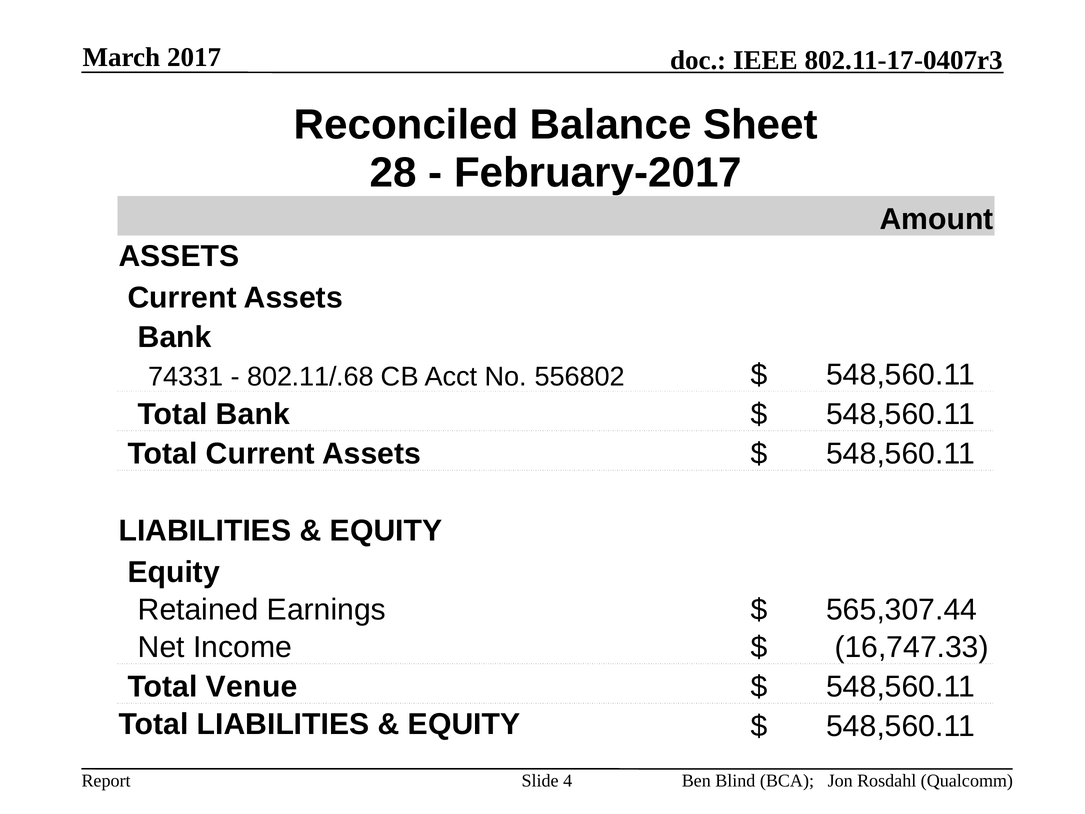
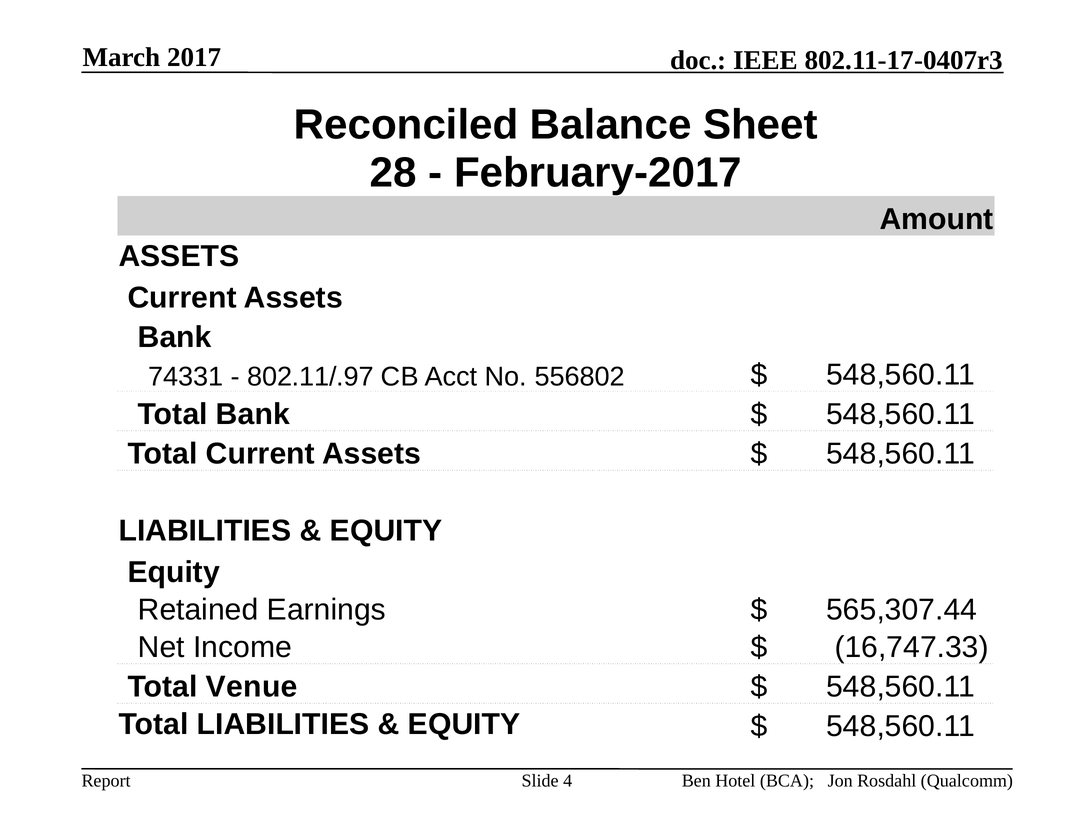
802.11/.68: 802.11/.68 -> 802.11/.97 (310, 376)
Blind: Blind -> Hotel (735, 780)
